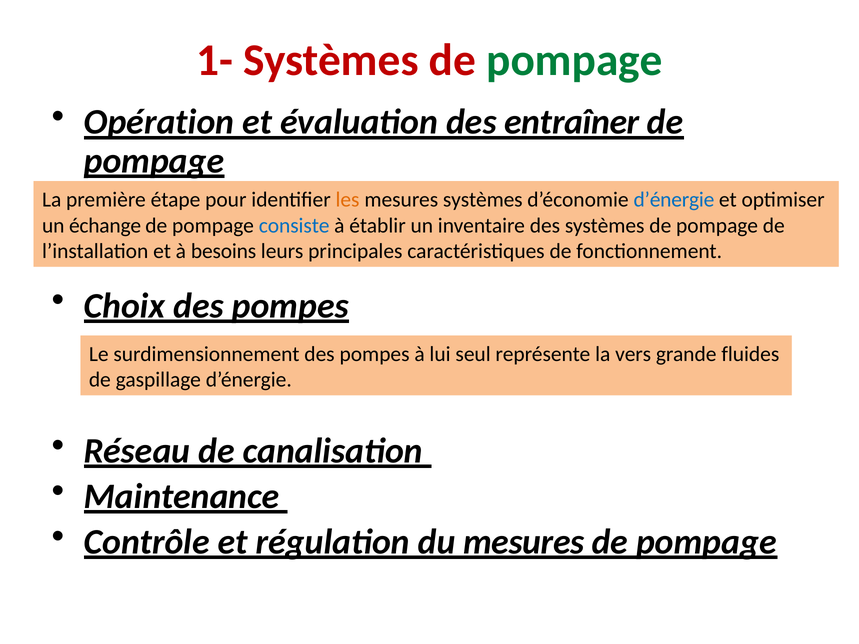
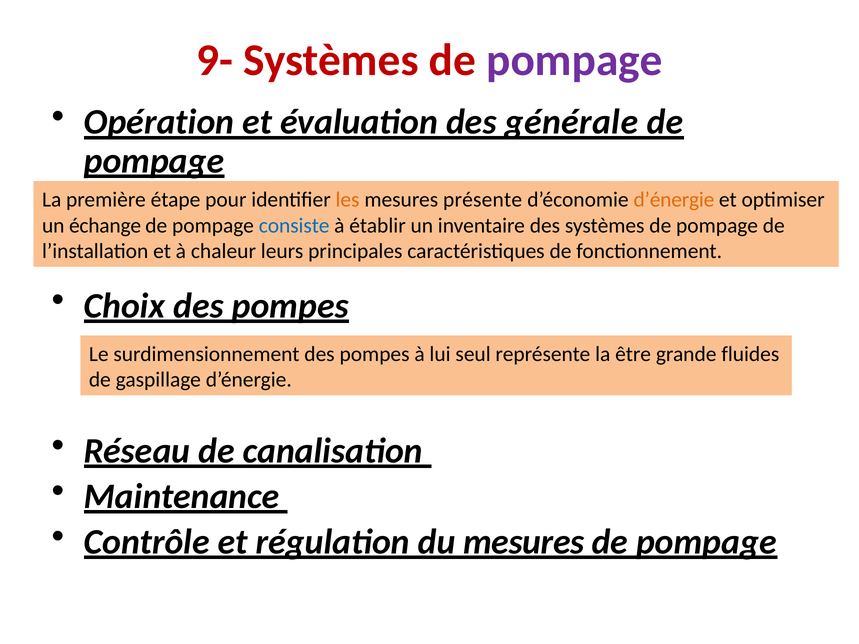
1-: 1- -> 9- (215, 60)
pompage colour: green -> purple (575, 60)
entraîner: entraîner -> générale (572, 122)
mesures systèmes: systèmes -> présente (483, 200)
d’énergie colour: blue -> orange (674, 200)
besoins: besoins -> chaleur (223, 251)
vers: vers -> être (633, 354)
